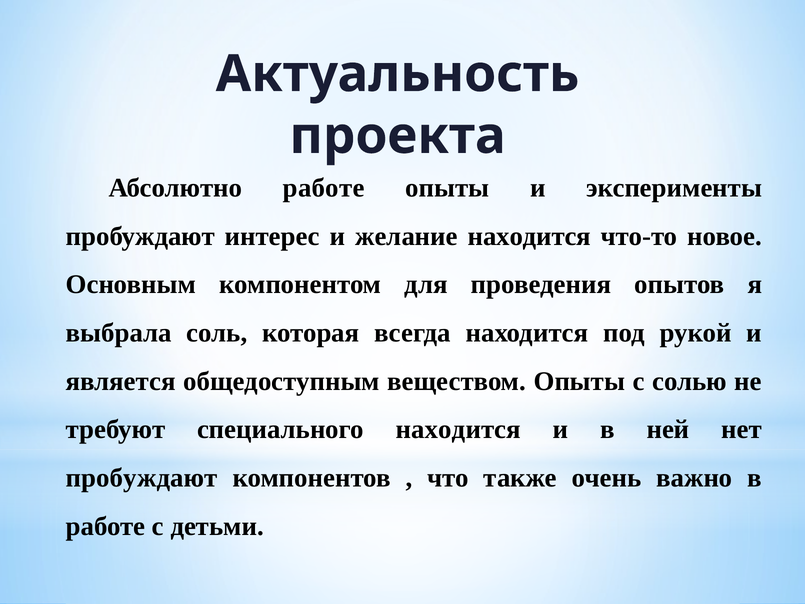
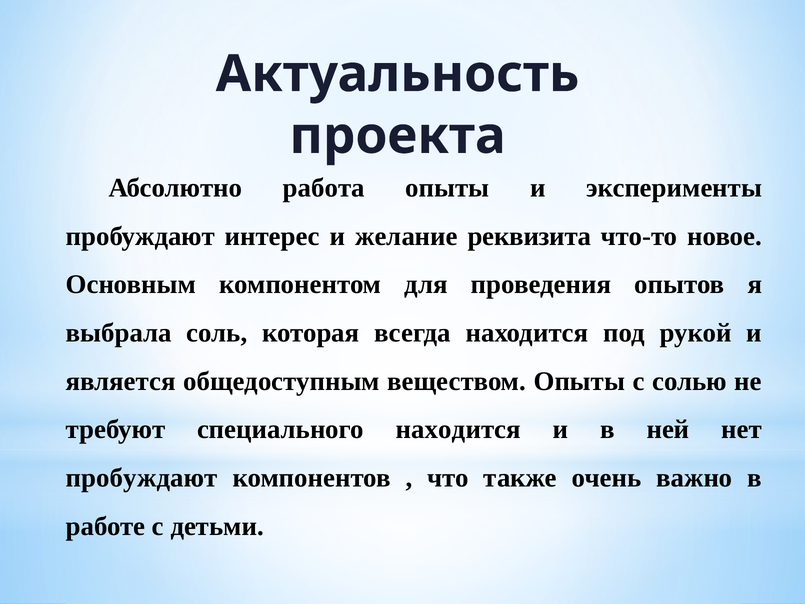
Абсолютно работе: работе -> работа (324, 188)
желание находится: находится -> реквизита (529, 236)
